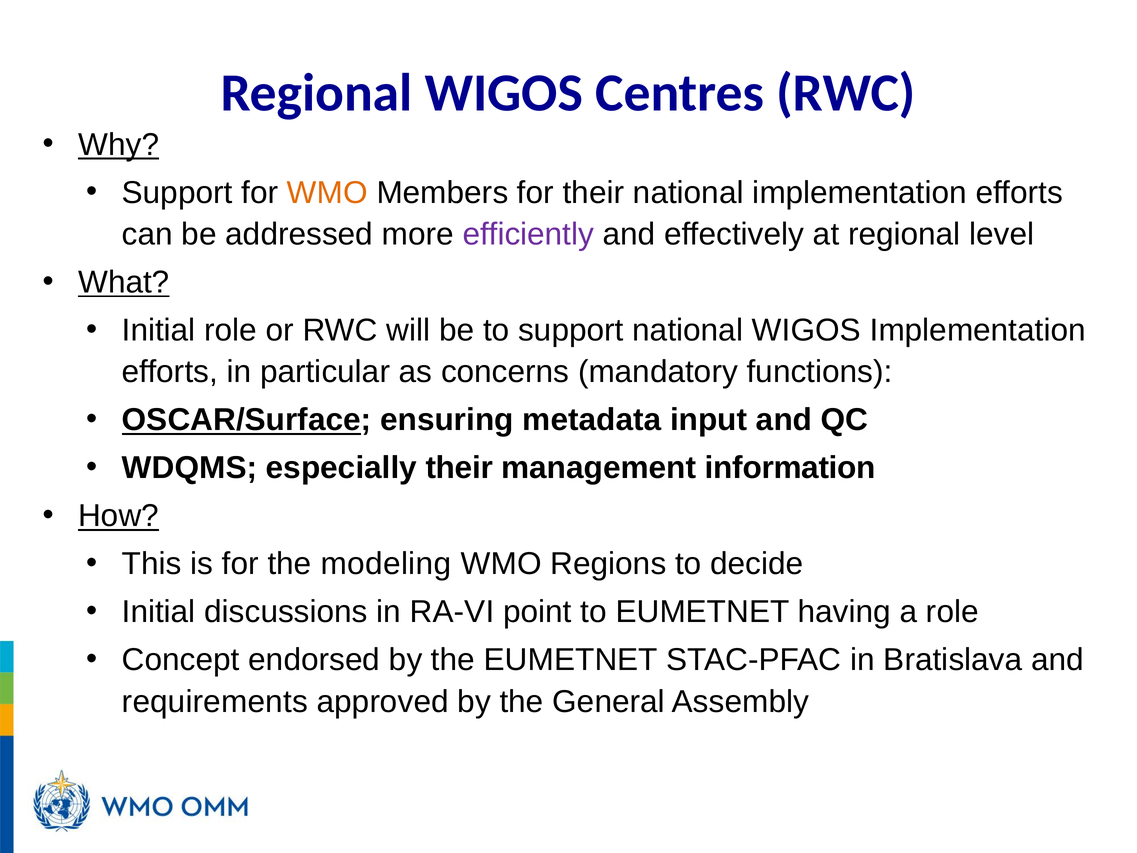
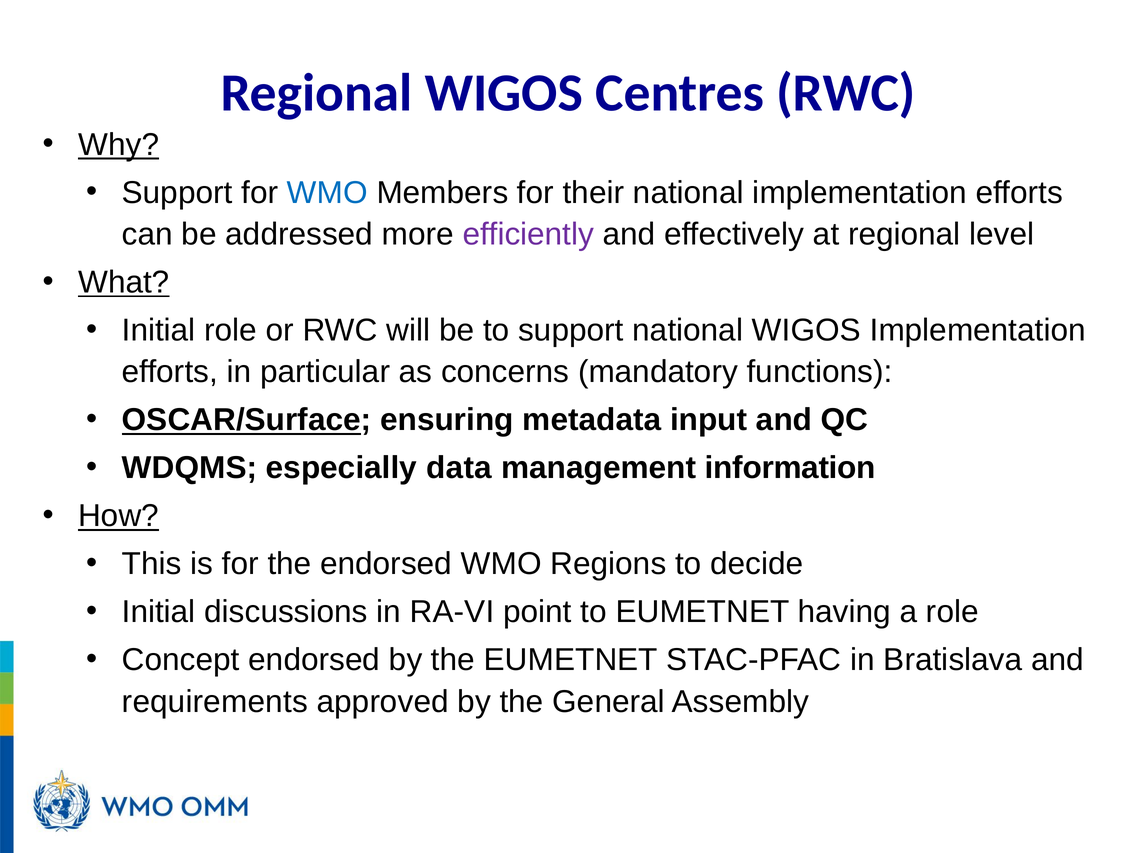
WMO colour: orange -> blue (327, 193)
especially their: their -> data (459, 468)
the modeling: modeling -> endorsed (386, 564)
